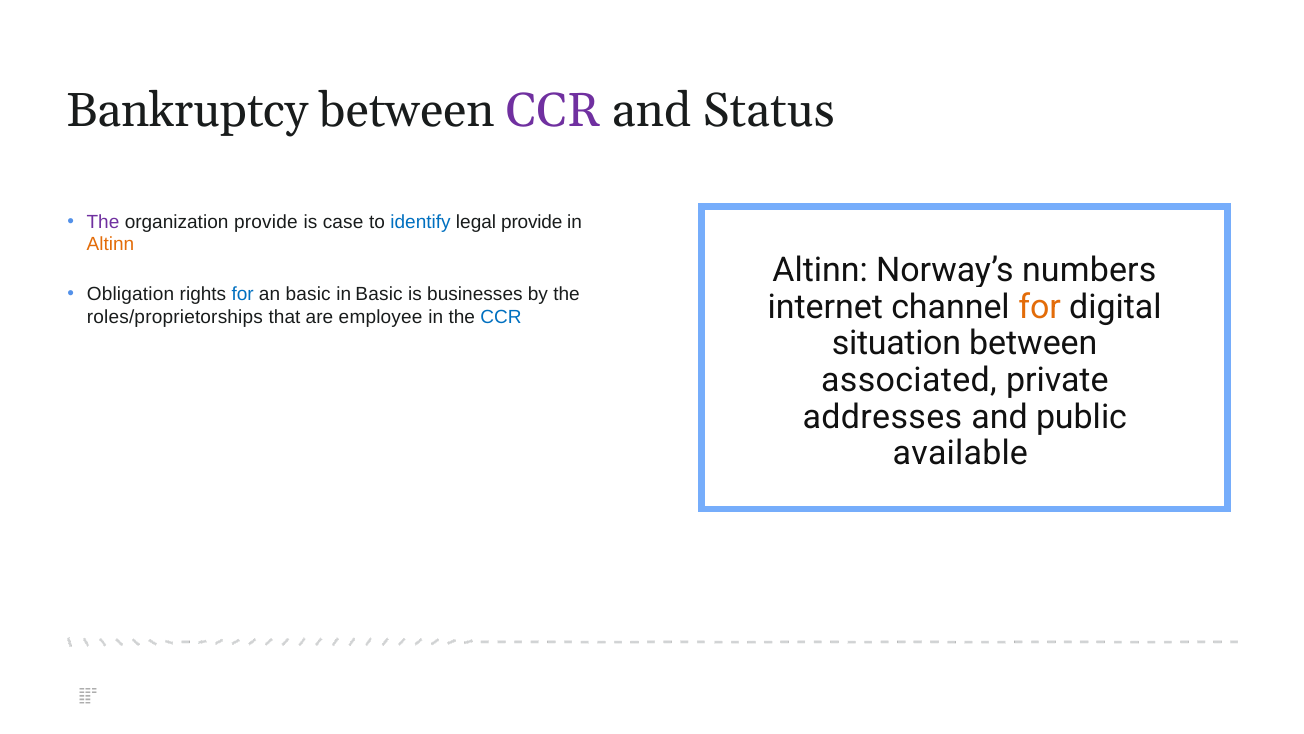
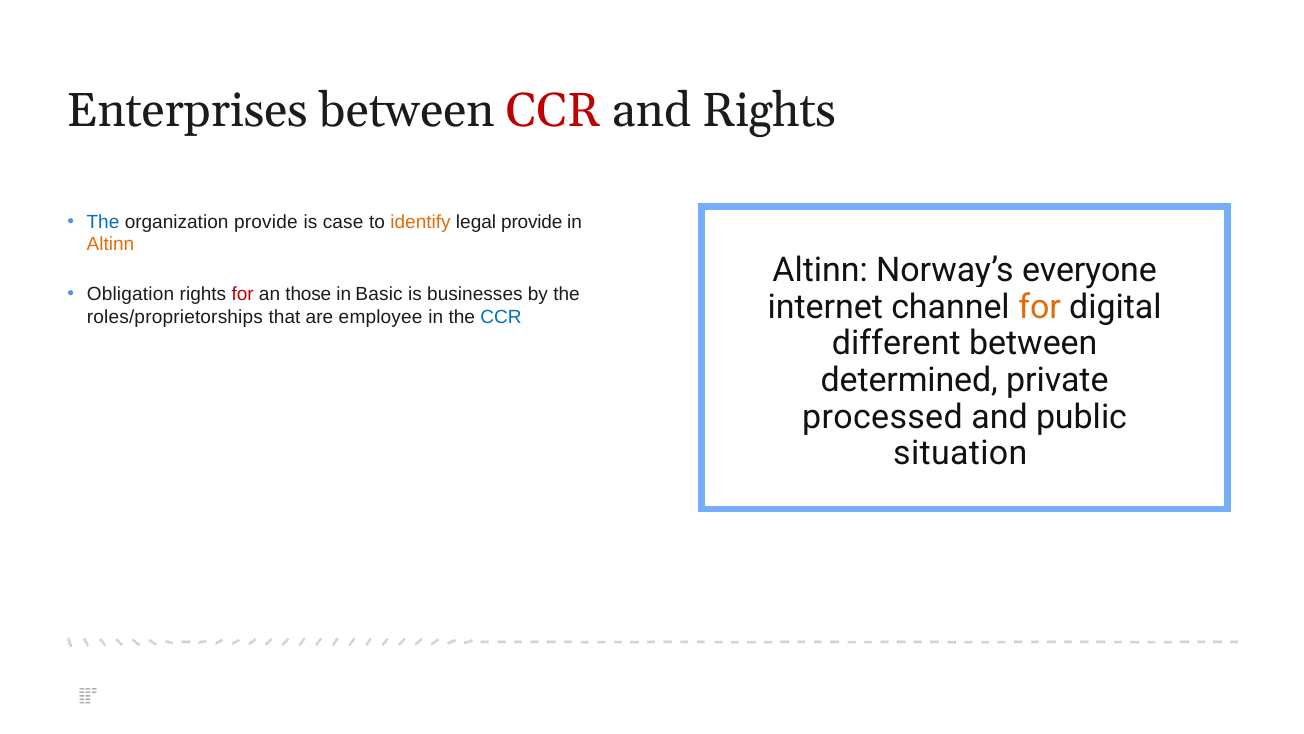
Bankruptcy: Bankruptcy -> Enterprises (187, 111)
CCR colour: purple -> red (553, 111)
and Status: Status -> Rights (769, 111)
The colour: purple -> blue (103, 222)
identify colour: blue -> orange (420, 222)
numbers: numbers -> everyone (1089, 270)
for colour: blue -> red (243, 295)
an basic: basic -> those (308, 295)
situation: situation -> different (896, 344)
associated: associated -> determined (909, 380)
addresses: addresses -> processed (882, 417)
available: available -> situation (960, 454)
